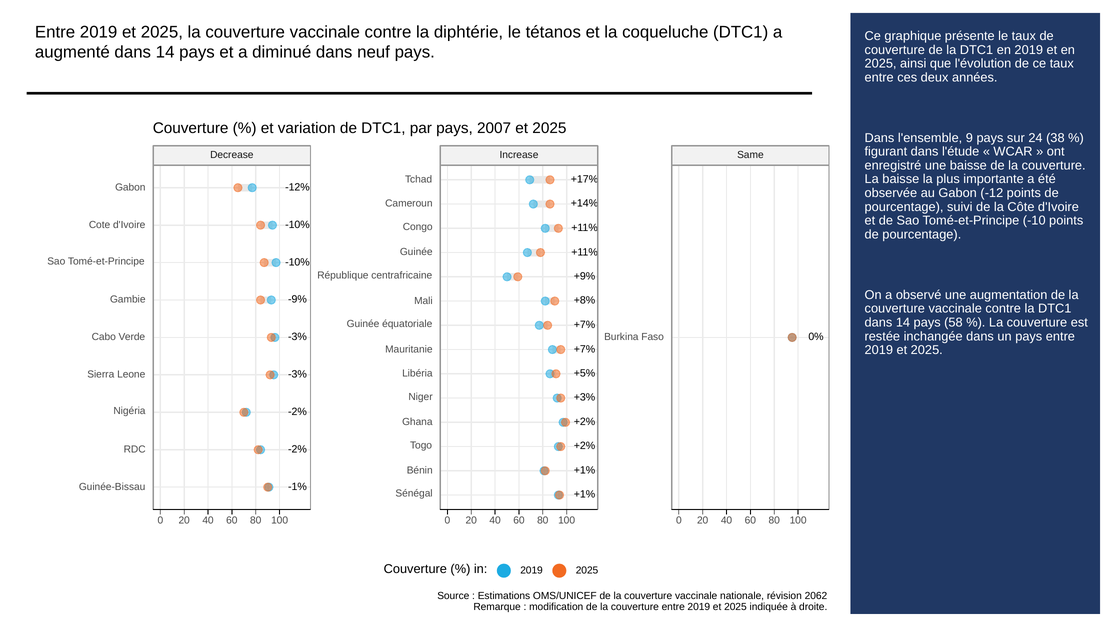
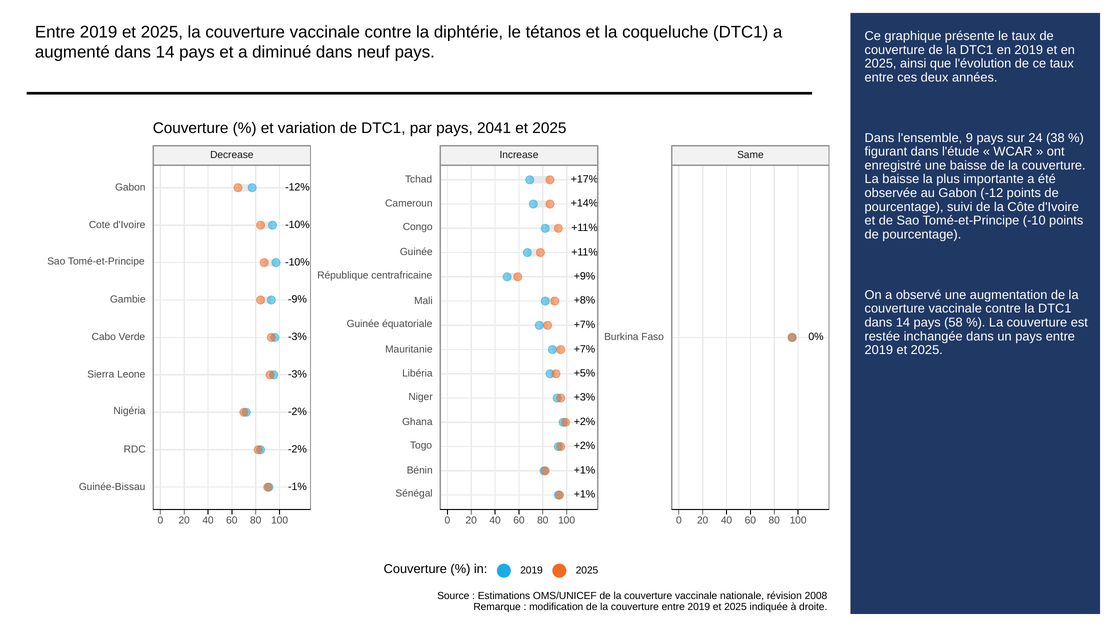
2007: 2007 -> 2041 (494, 128)
2062: 2062 -> 2008 (816, 596)
